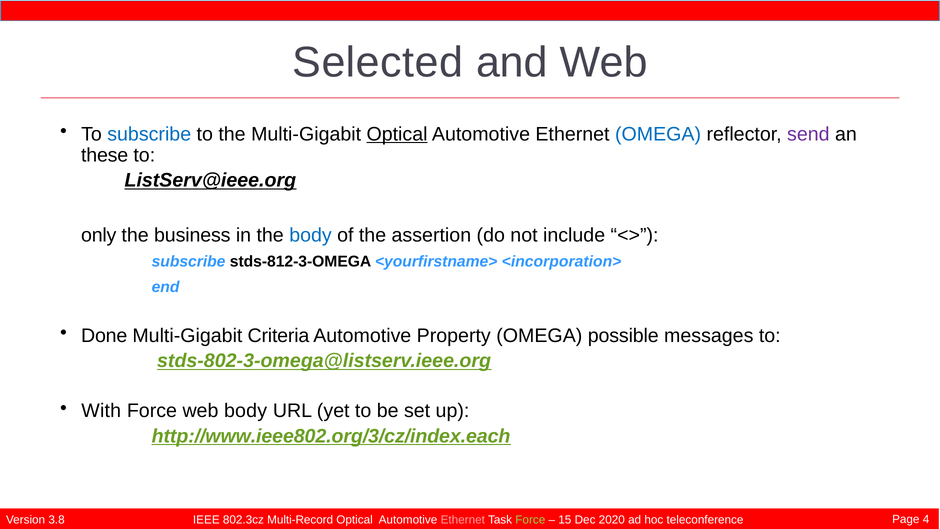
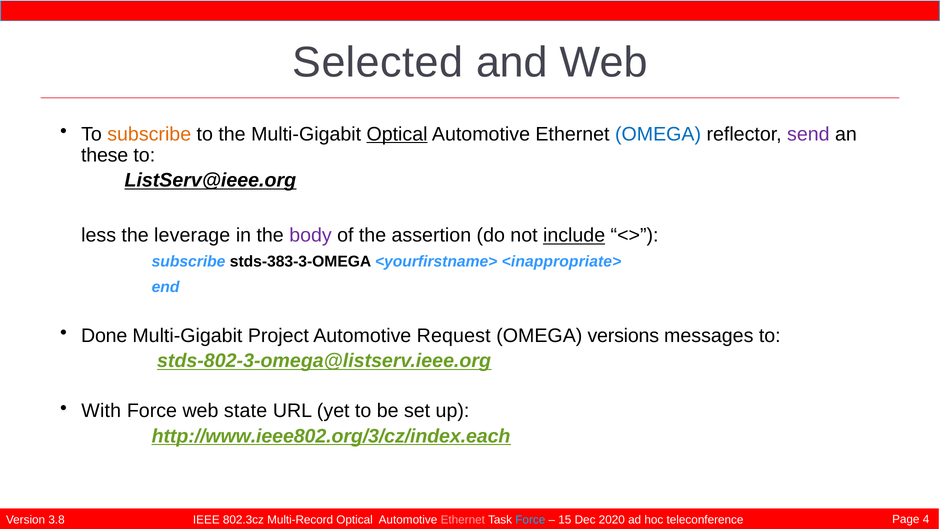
subscribe colour: blue -> orange (149, 134)
only: only -> less (99, 235)
business: business -> leverage (192, 235)
body colour: blue -> purple (311, 235)
include underline: none -> present (574, 235)
stds-812-3-OMEGA: stds-812-3-OMEGA -> stds-383-3-OMEGA (301, 262)
<incorporation>: <incorporation> -> <inappropriate> (562, 262)
Criteria: Criteria -> Project (278, 336)
Property: Property -> Request (454, 336)
possible: possible -> versions (623, 336)
web body: body -> state (246, 411)
Force colour: light green -> light blue (530, 519)
